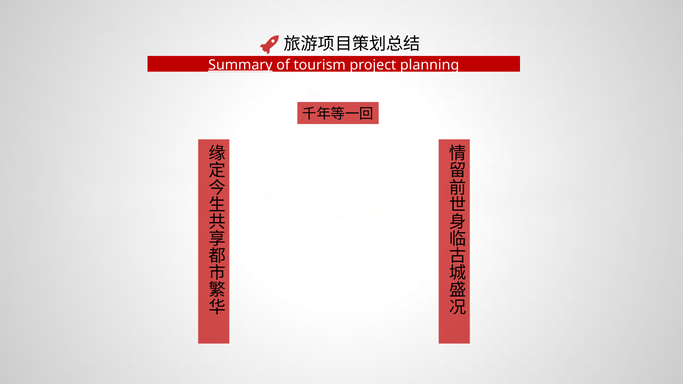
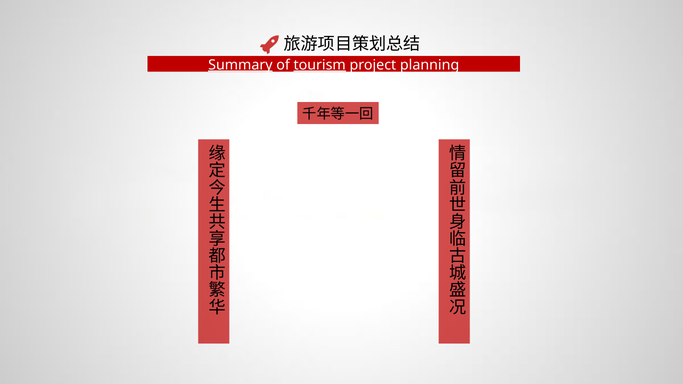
tourism underline: none -> present (320, 65)
